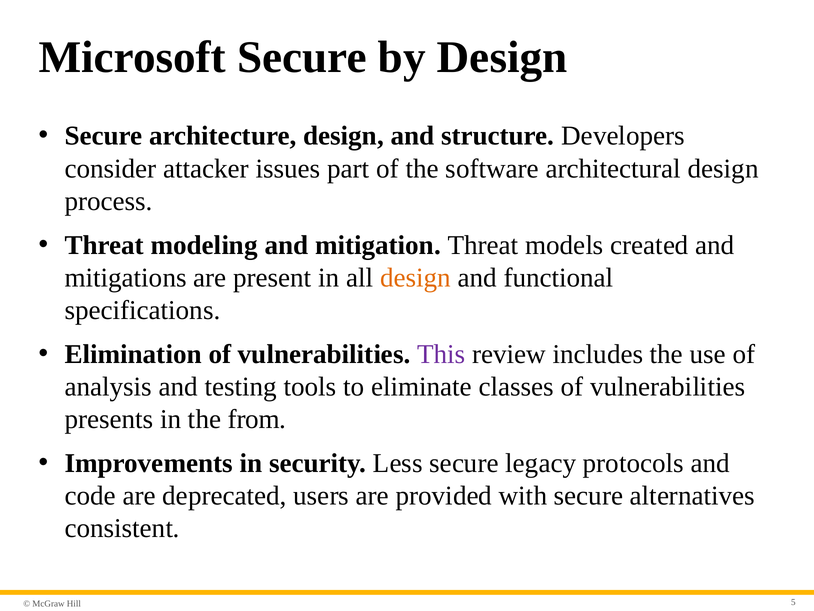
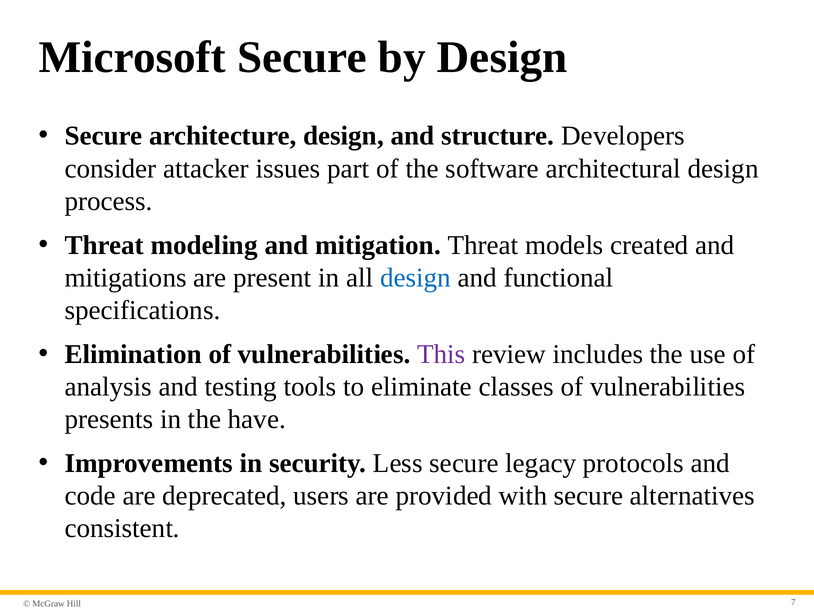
design colour: orange -> blue (415, 277)
from: from -> have (257, 419)
5: 5 -> 7 (793, 602)
